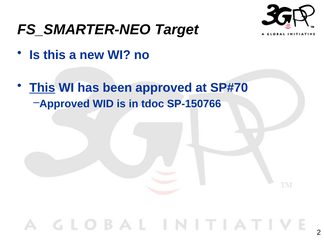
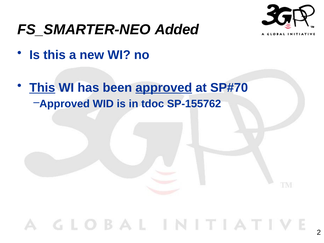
Target: Target -> Added (177, 30)
approved underline: none -> present (164, 88)
SP-150766: SP-150766 -> SP-155762 (194, 104)
